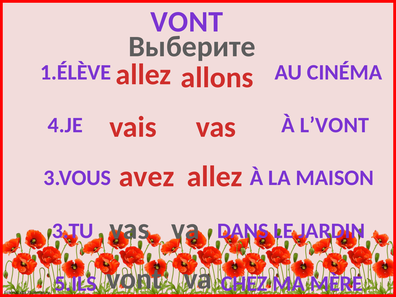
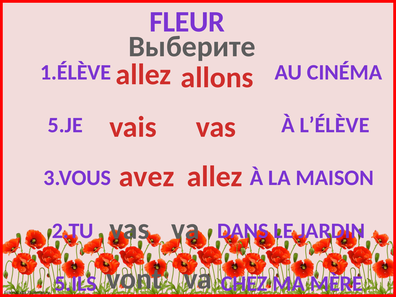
VONT: VONT -> FLEUR (187, 22)
4.JE: 4.JE -> 5.JE (65, 125)
L’VONT: L’VONT -> L’ÉLÈVE (335, 125)
3.TU: 3.TU -> 2.TU (73, 231)
